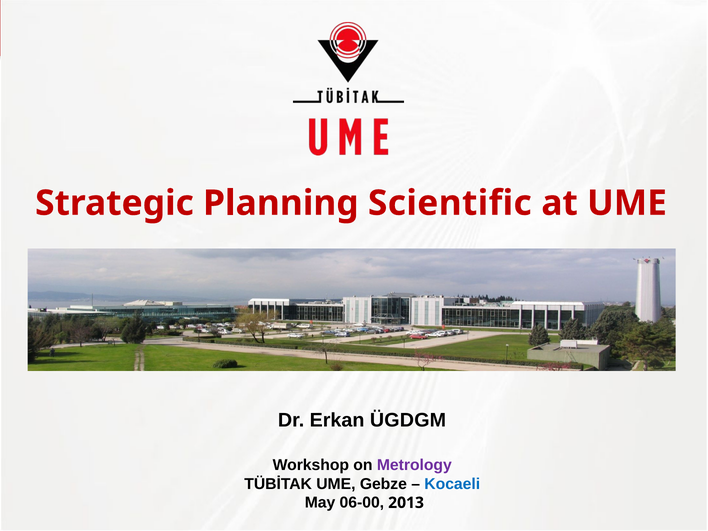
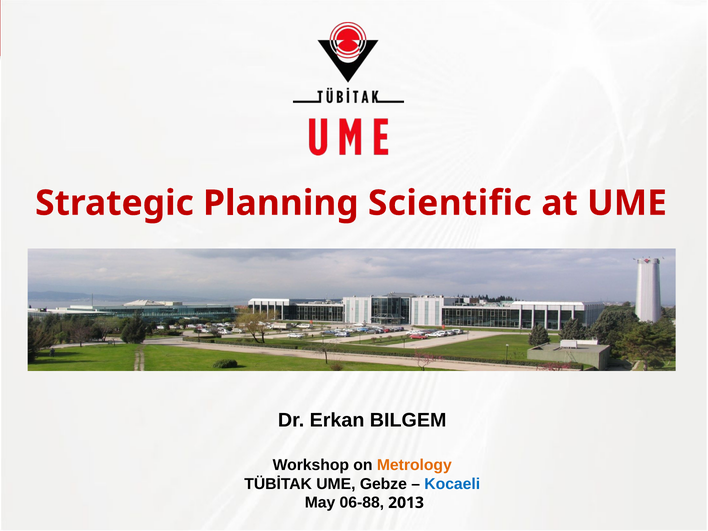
ÜGDGM: ÜGDGM -> BILGEM (408, 420)
Metrology colour: purple -> orange (414, 465)
06-00: 06-00 -> 06-88 (362, 503)
